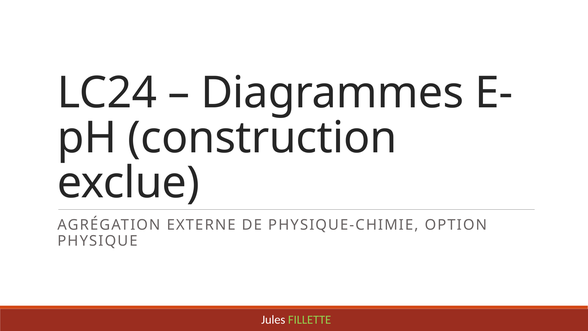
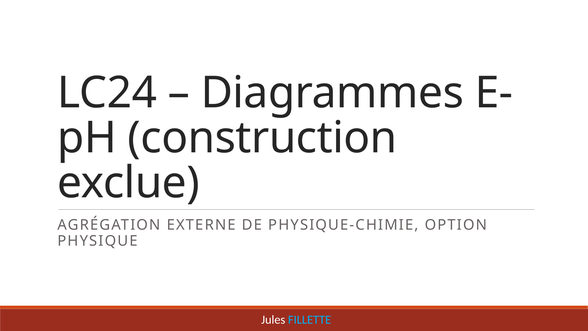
FILLETTE colour: light green -> light blue (310, 319)
